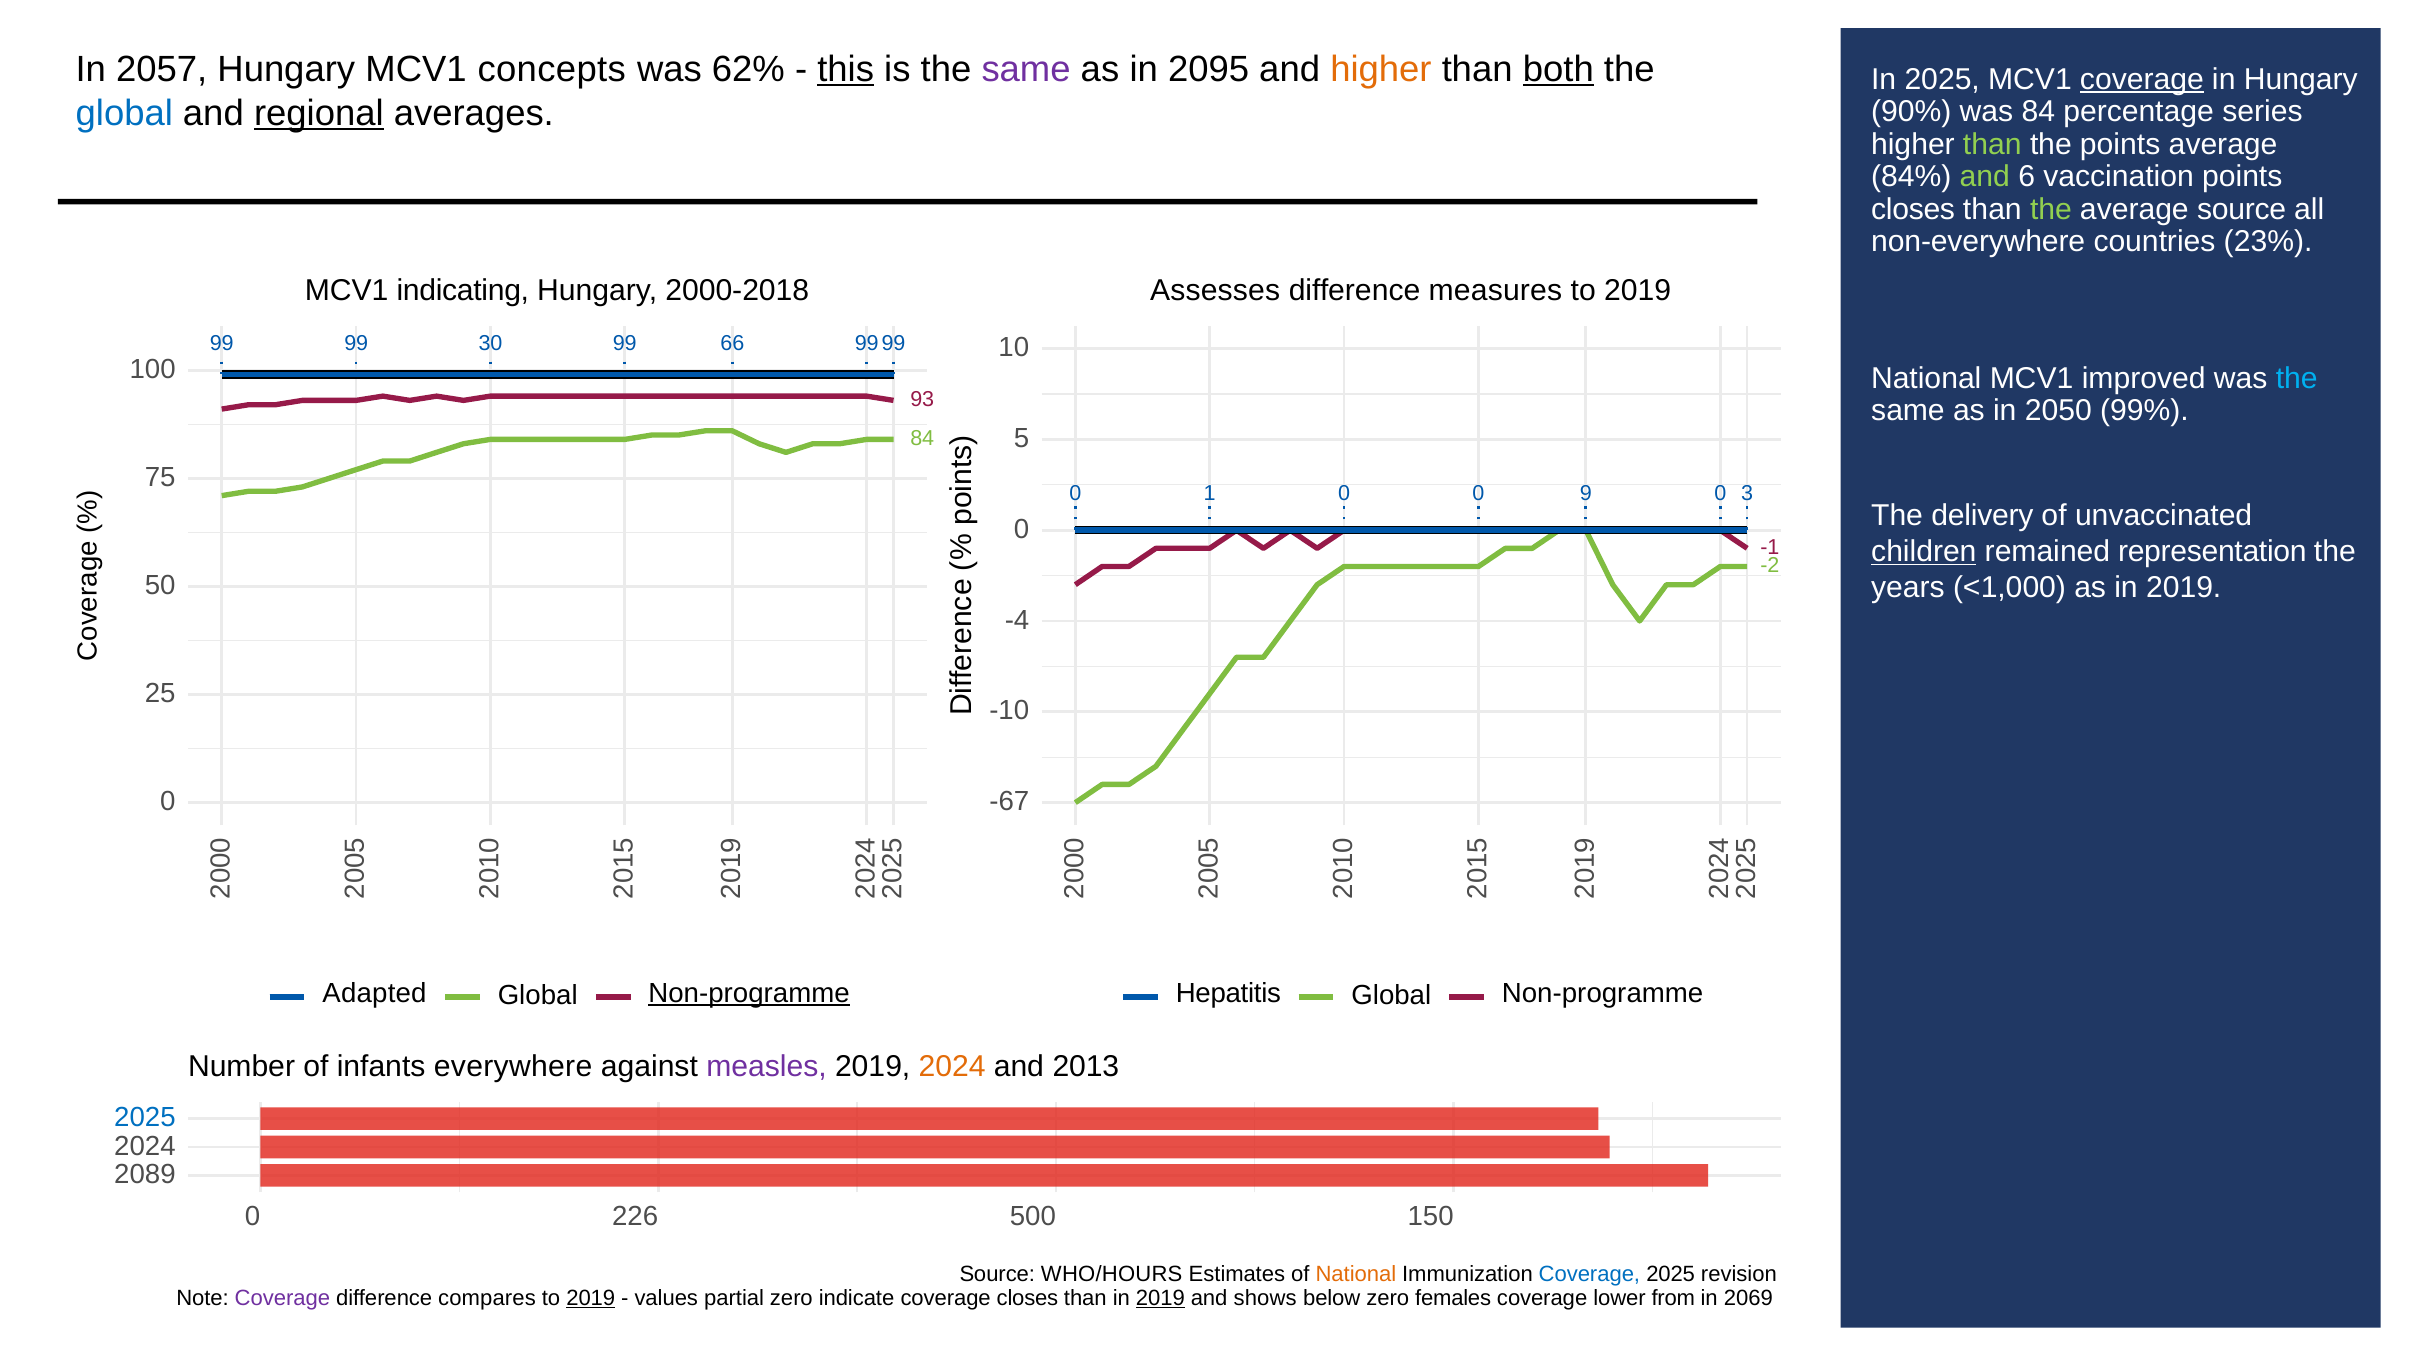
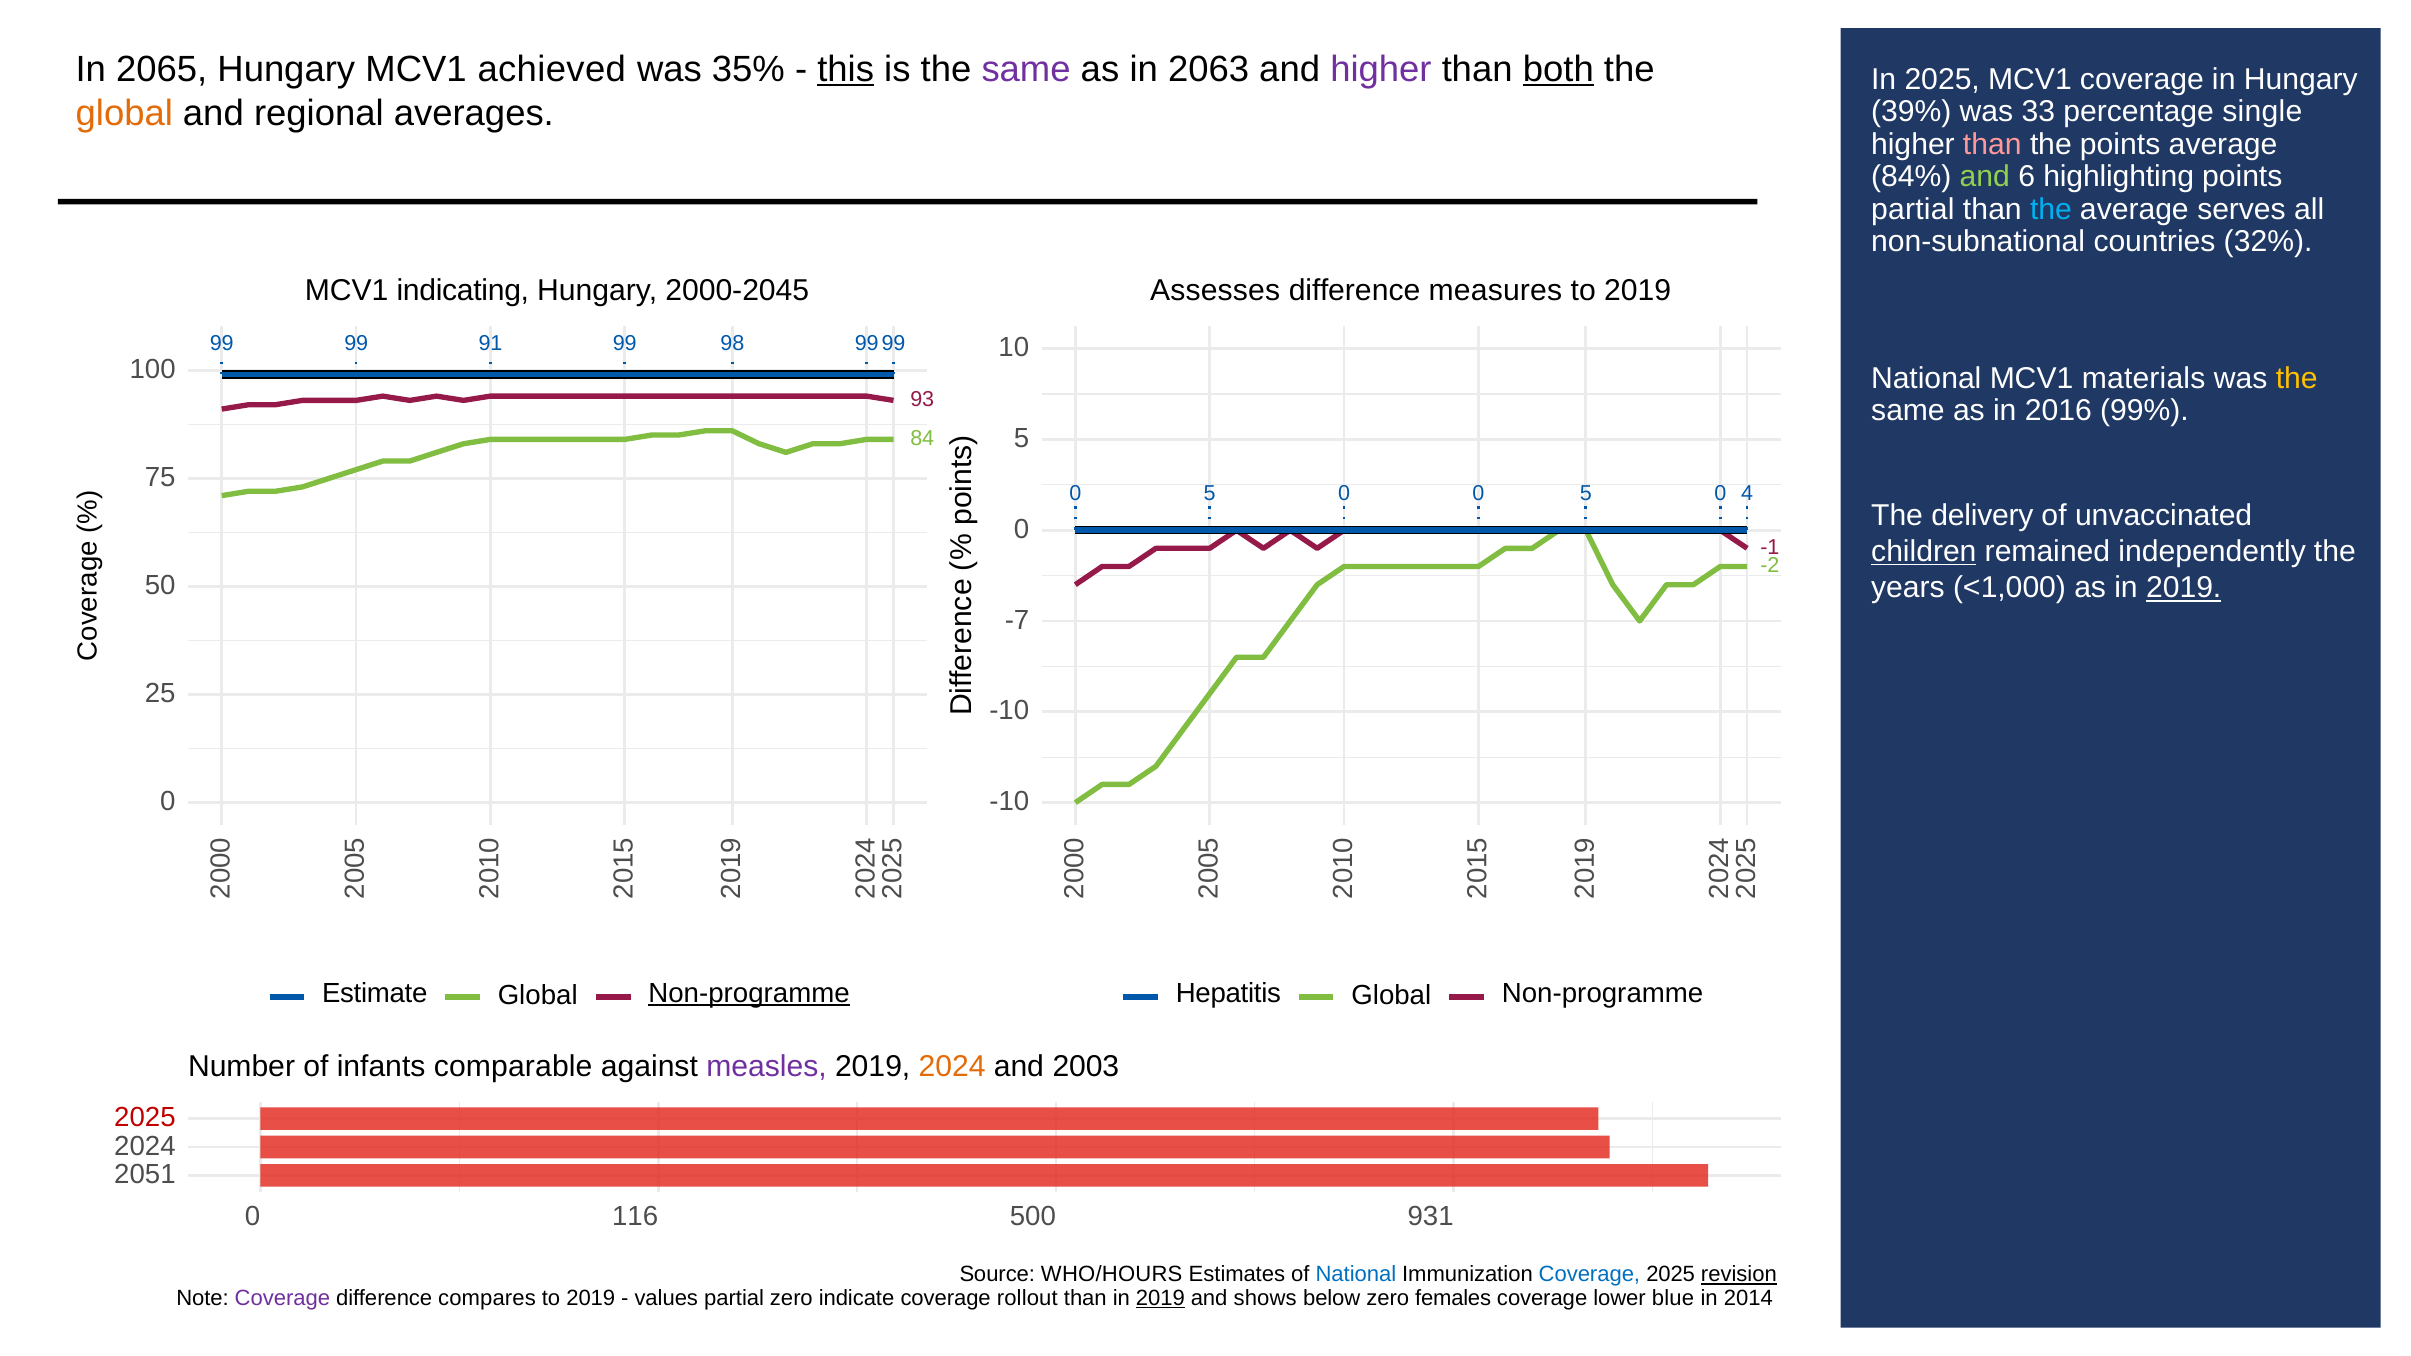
2057: 2057 -> 2065 (162, 69)
concepts: concepts -> achieved (552, 69)
62%: 62% -> 35% (748, 69)
2095: 2095 -> 2063 (1209, 69)
higher colour: orange -> purple (1381, 69)
coverage underline: present -> none (2142, 79)
global colour: blue -> orange (124, 113)
regional underline: present -> none (319, 113)
90%: 90% -> 39% (1911, 112)
was 84: 84 -> 33 (2038, 112)
series: series -> single (2262, 112)
than colour: light green -> pink (1992, 144)
vaccination: vaccination -> highlighting (2119, 177)
closes: closes -> partial (1913, 209)
the colour: light green -> light blue (2051, 209)
average source: source -> serves (2242, 209)
non-everywhere: non-everywhere -> non-subnational (1978, 242)
23%: 23% -> 32% (2268, 242)
2000-2018: 2000-2018 -> 2000-2045 (737, 291)
30: 30 -> 91 (491, 343)
66: 66 -> 98 (732, 343)
improved: improved -> materials (2144, 378)
the colour: light blue -> yellow (2297, 378)
2050: 2050 -> 2016 (2058, 411)
1: 1 -> 5 (1210, 493)
9: 9 -> 5 (1586, 493)
0 3: 3 -> 4 (1747, 493)
representation: representation -> independently (2212, 552)
2019 underline: none -> present (2184, 588)
-4: -4 -> -7 (1017, 620)
-67: -67 -> -10 (1009, 802)
Adapted: Adapted -> Estimate (375, 993)
everywhere: everywhere -> comparable (513, 1067)
2013: 2013 -> 2003 (1086, 1067)
2025 colour: blue -> red (145, 1118)
2089: 2089 -> 2051 (145, 1174)
226: 226 -> 116 (635, 1217)
150: 150 -> 931 (1431, 1217)
National colour: orange -> blue (1356, 1275)
revision underline: none -> present (1739, 1275)
2019 underline: present -> none (591, 1298)
coverage closes: closes -> rollout (1027, 1298)
from: from -> blue (1673, 1298)
2069: 2069 -> 2014 (1748, 1298)
